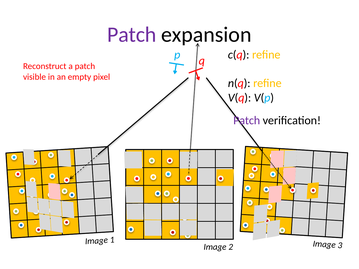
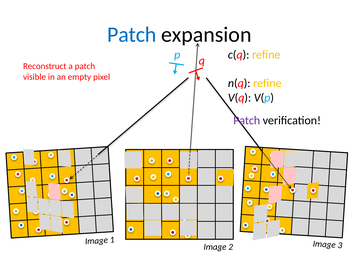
Patch colour: purple -> blue (132, 35)
